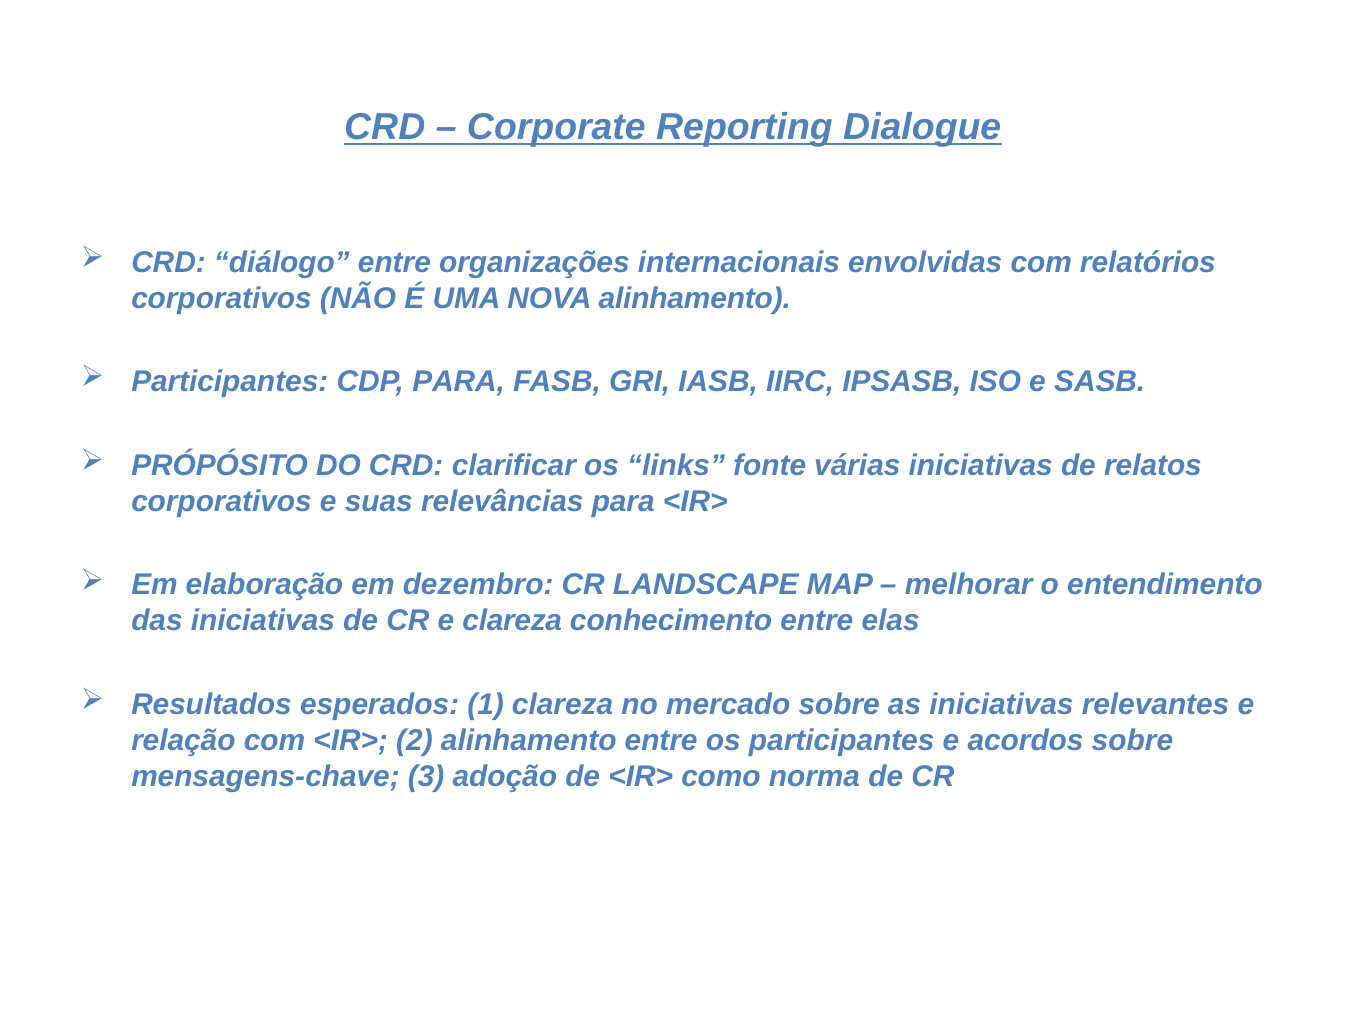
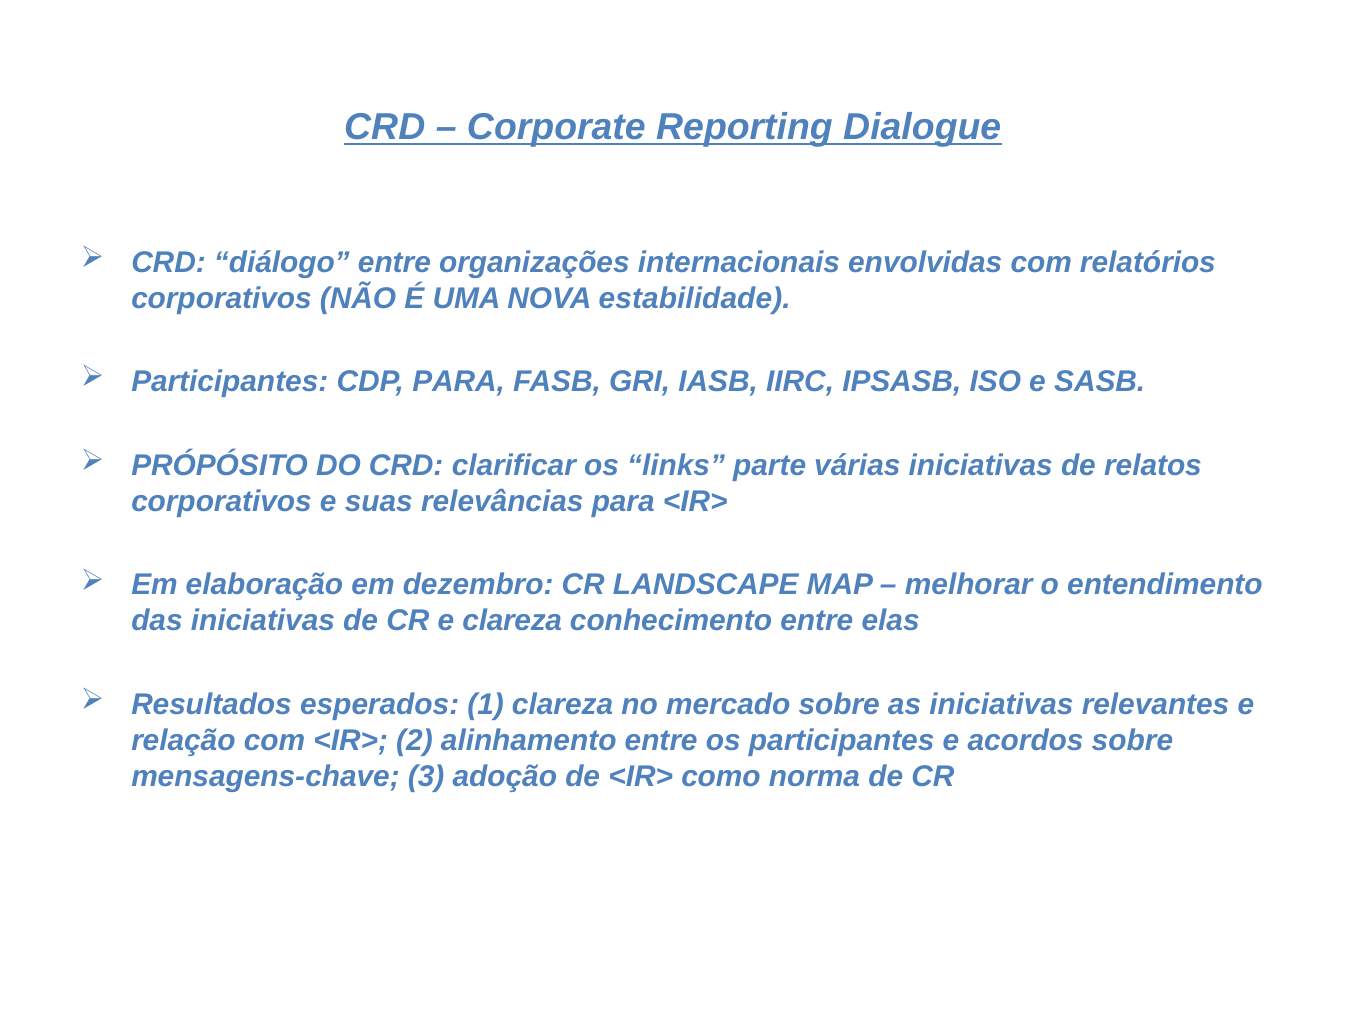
NOVA alinhamento: alinhamento -> estabilidade (695, 298)
fonte: fonte -> parte (770, 465)
